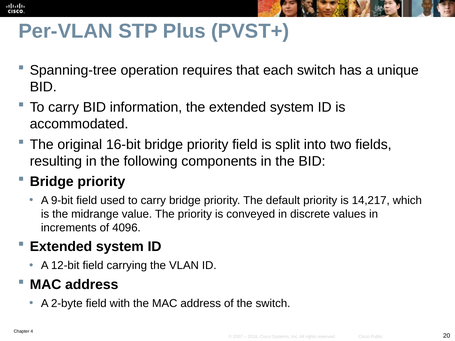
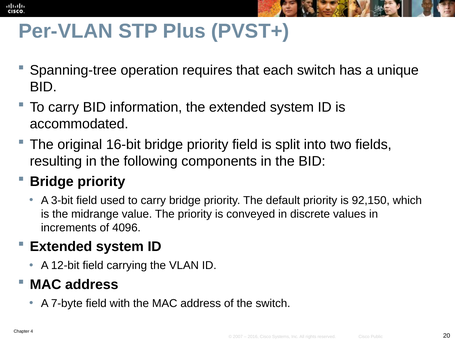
9-bit: 9-bit -> 3-bit (62, 200)
14,217: 14,217 -> 92,150 (371, 200)
2-byte: 2-byte -> 7-byte (67, 304)
